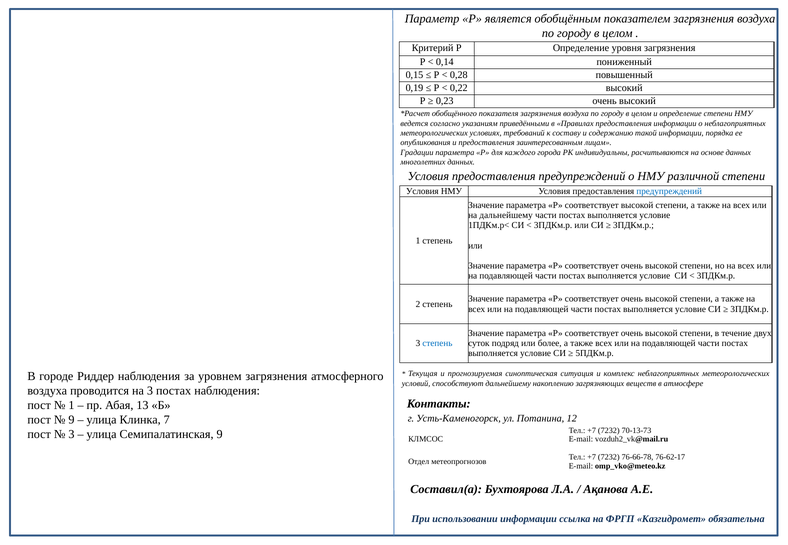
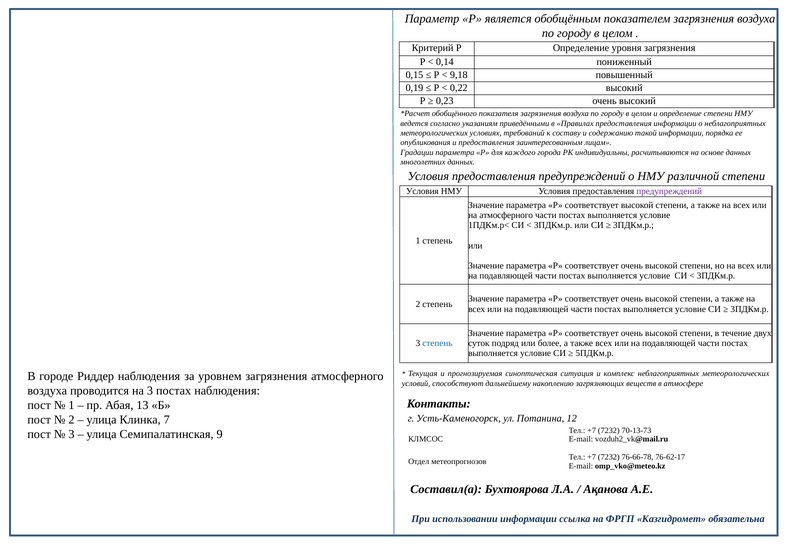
0,28: 0,28 -> 9,18 (459, 75)
предупреждений colour: blue -> purple (669, 192)
на дальнейшему: дальнейшему -> атмосферного (506, 216)
9: 9 -> 2 (71, 420)
